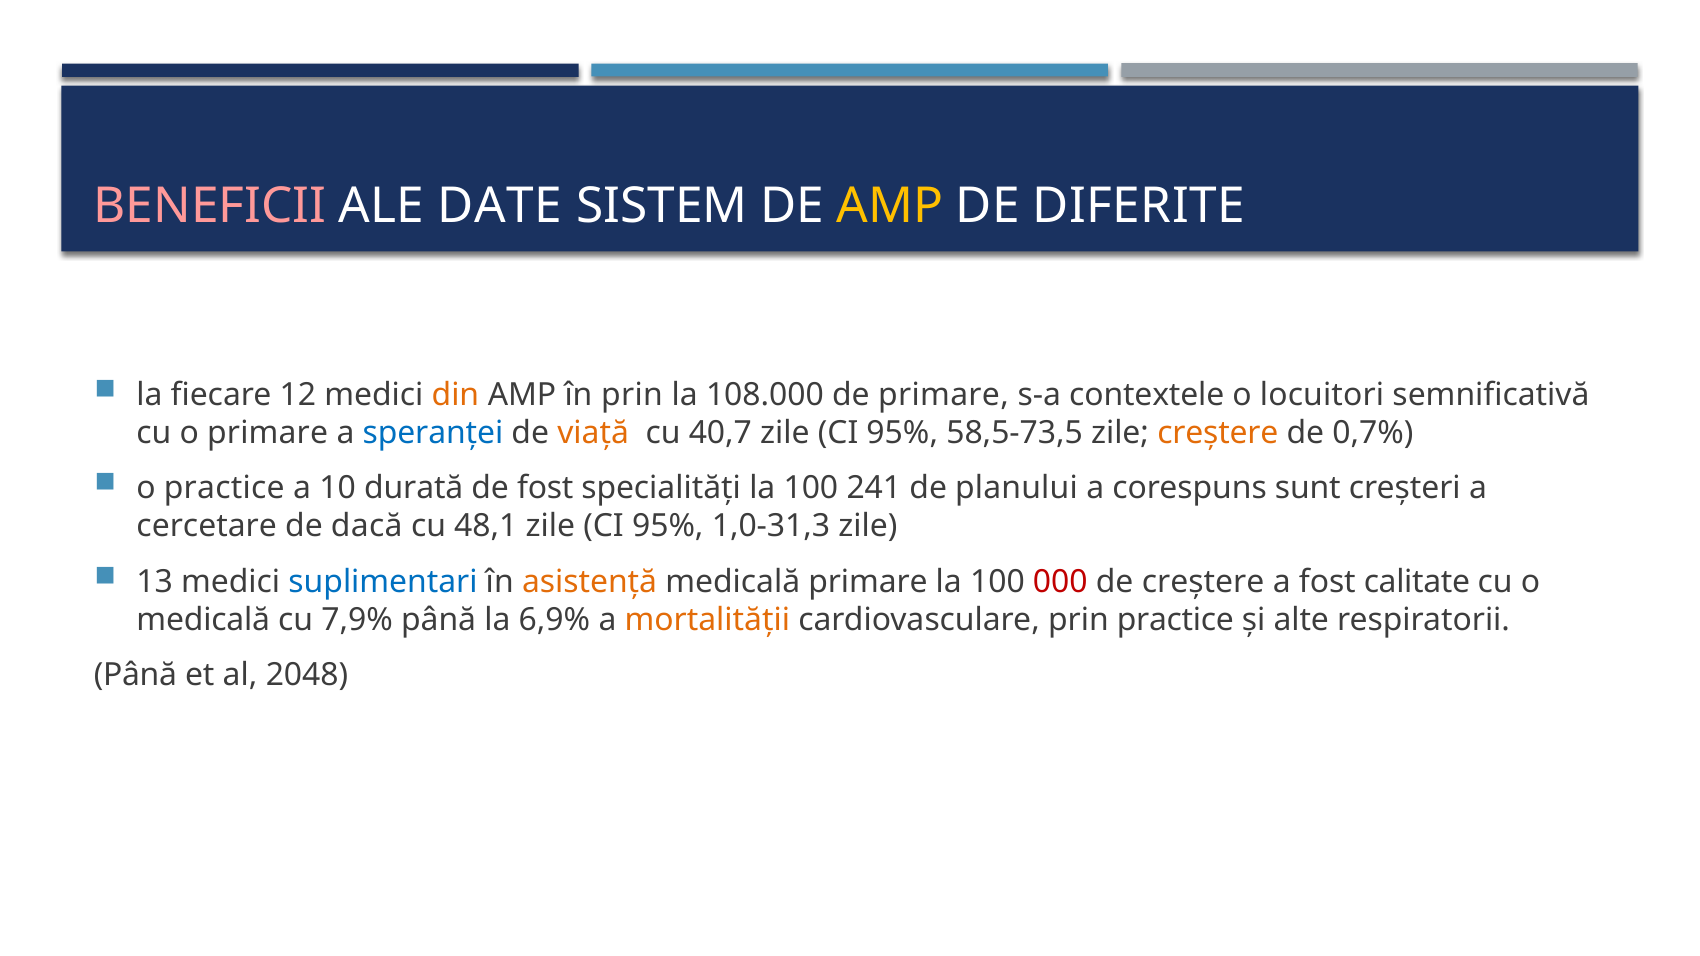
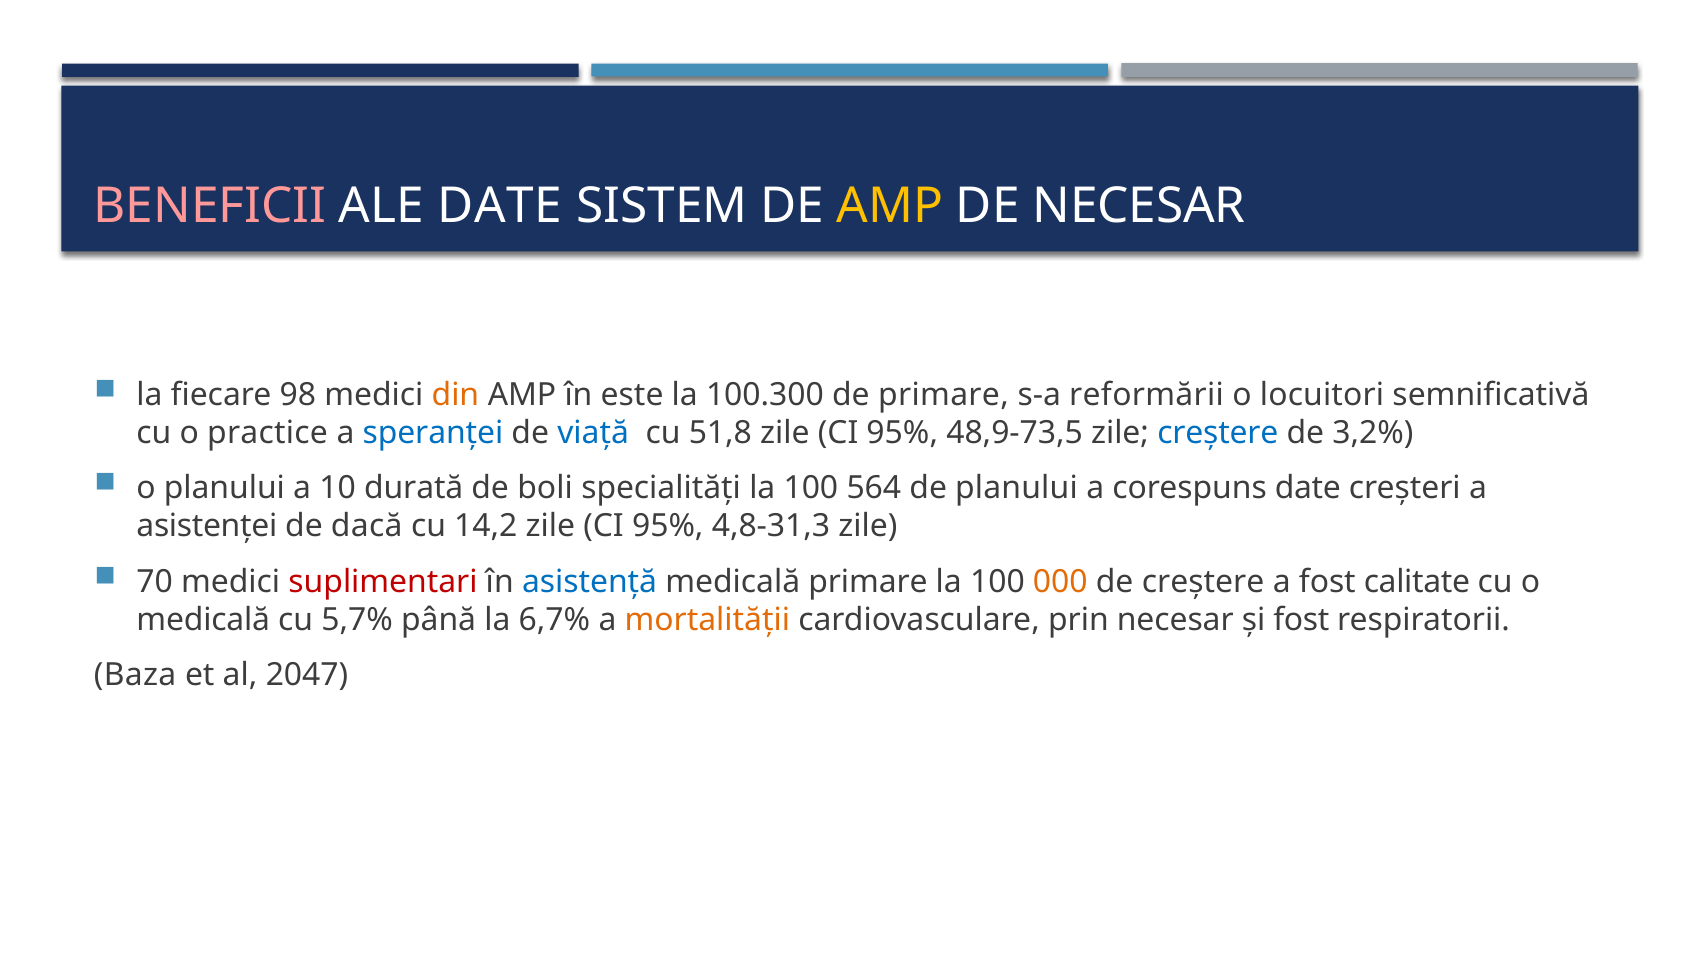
DE DIFERITE: DIFERITE -> NECESAR (1139, 207)
12: 12 -> 98 (298, 395)
în prin: prin -> este (632, 395)
108.000: 108.000 -> 100.300 (765, 395)
contextele: contextele -> reformării (1147, 395)
o primare: primare -> practice (268, 433)
viață colour: orange -> blue (593, 433)
40,7: 40,7 -> 51,8 (720, 433)
58,5-73,5: 58,5-73,5 -> 48,9-73,5 (1015, 433)
creștere colour: orange -> blue (1218, 433)
0,7%: 0,7% -> 3,2% (1373, 433)
o practice: practice -> planului (224, 488)
de fost: fost -> boli (545, 488)
241: 241 -> 564 (874, 488)
corespuns sunt: sunt -> date (1308, 488)
cercetare: cercetare -> asistenței (207, 527)
48,1: 48,1 -> 14,2 (486, 527)
1,0-31,3: 1,0-31,3 -> 4,8-31,3 (771, 527)
13: 13 -> 70 (155, 582)
suplimentari colour: blue -> red (383, 582)
asistență colour: orange -> blue (590, 582)
000 colour: red -> orange (1060, 582)
7,9%: 7,9% -> 5,7% (357, 620)
6,9%: 6,9% -> 6,7% (554, 620)
prin practice: practice -> necesar (1175, 620)
și alte: alte -> fost (1301, 620)
Până: Până -> Baza (135, 675)
2048: 2048 -> 2047 (307, 675)
